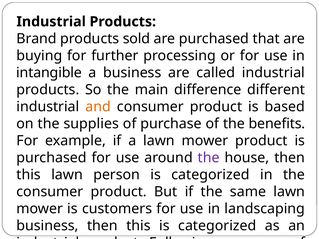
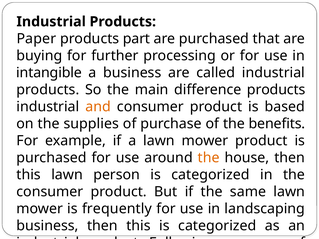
Brand: Brand -> Paper (36, 39)
sold: sold -> part (136, 39)
difference different: different -> products (276, 90)
the colour: purple -> orange (209, 158)
customers: customers -> frequently (117, 209)
